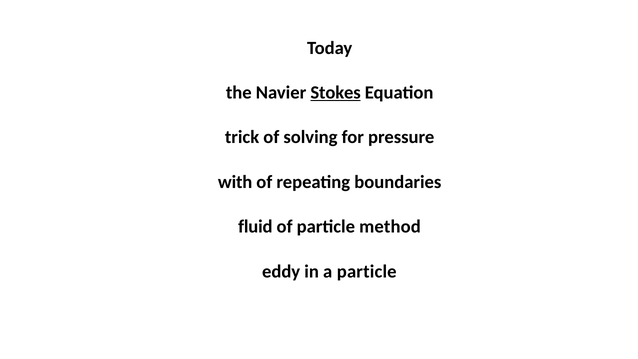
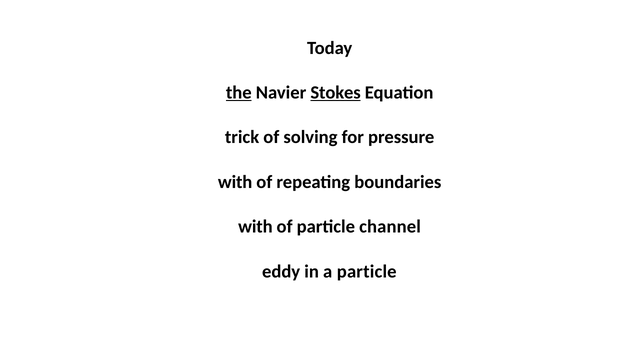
the underline: none -> present (239, 93)
fluid: fluid -> with (255, 227)
method: method -> channel (390, 227)
